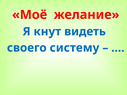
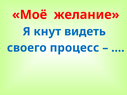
систему: систему -> процесс (74, 48)
